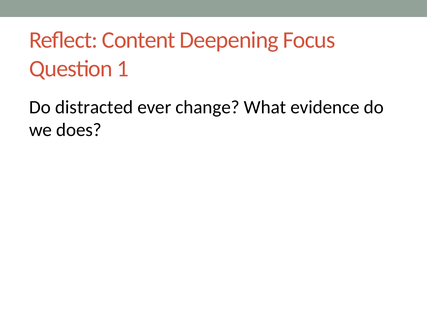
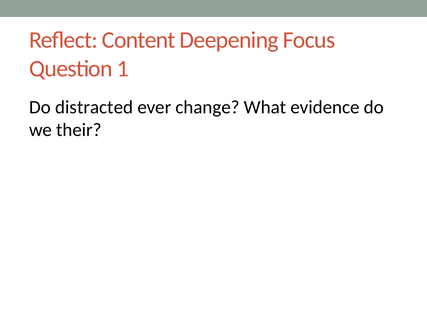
does: does -> their (79, 130)
